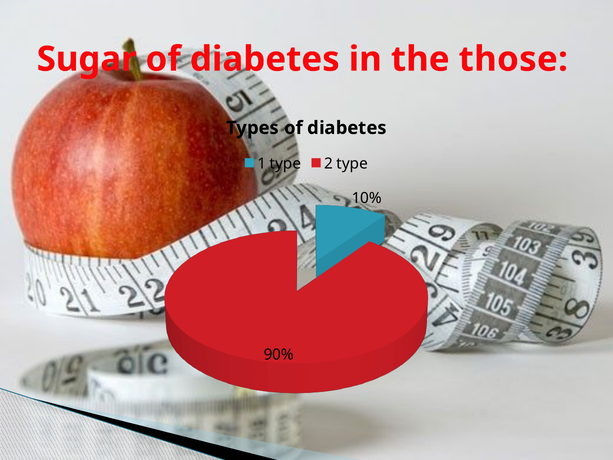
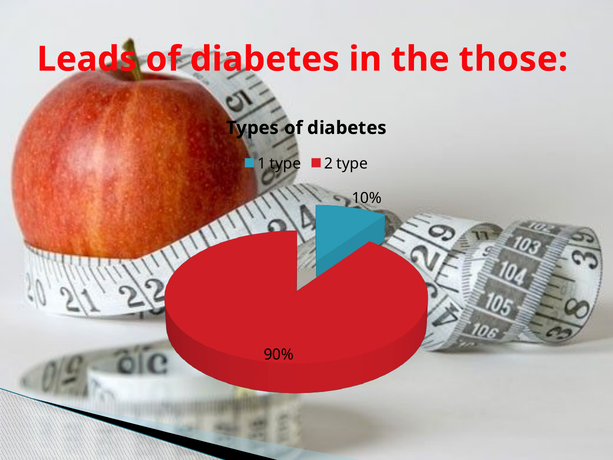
Sugar: Sugar -> Leads (87, 59)
